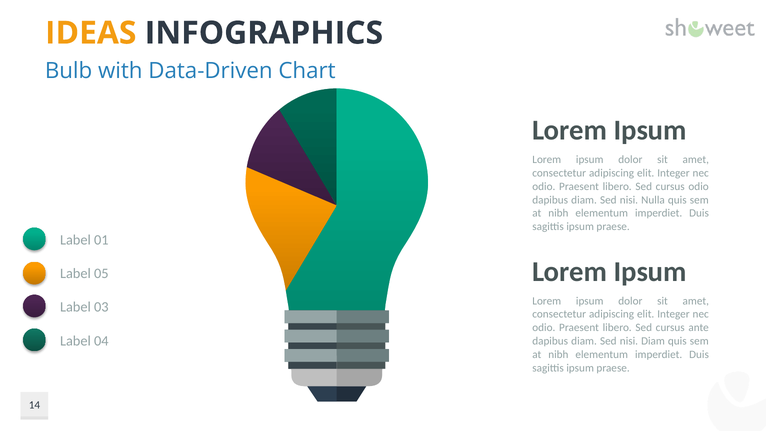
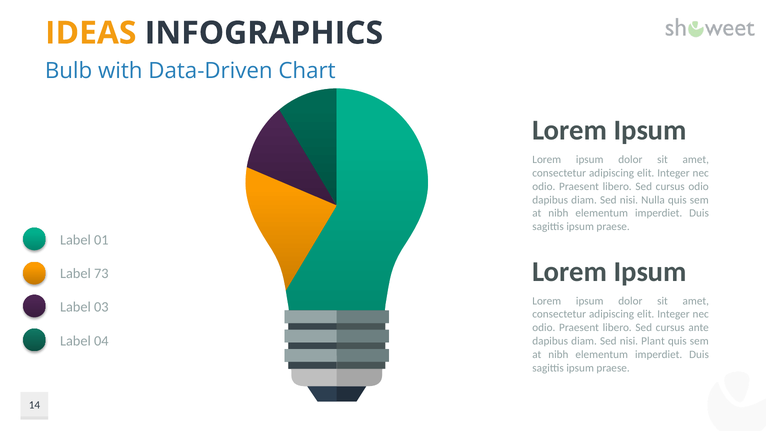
05: 05 -> 73 (101, 274)
nisi Diam: Diam -> Plant (653, 341)
